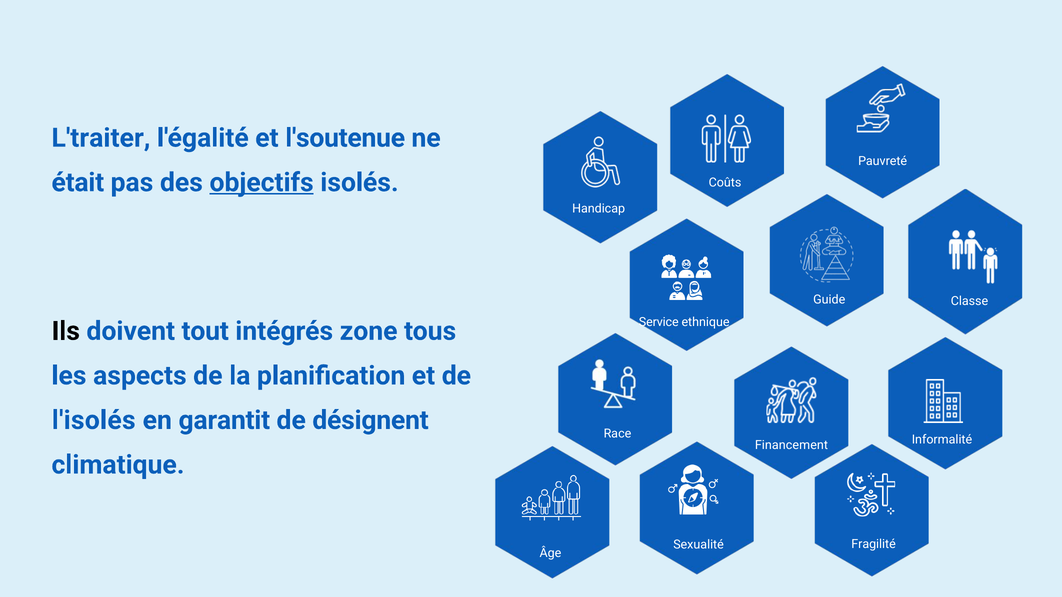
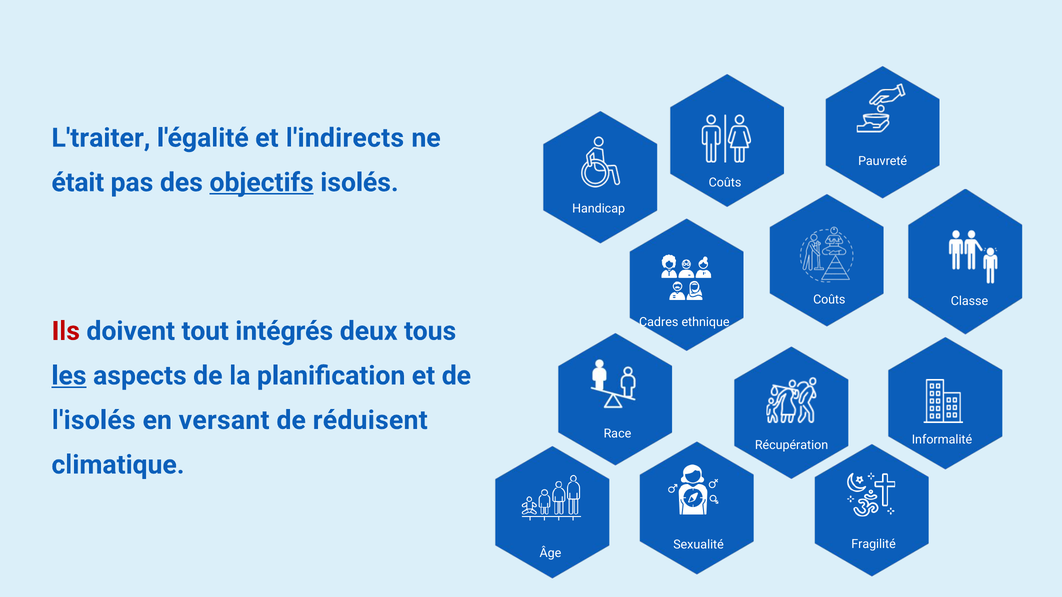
l'soutenue: l'soutenue -> l'indirects (345, 138)
Guide: Guide -> Coûts (829, 300)
Service: Service -> Cadres (659, 322)
Ils colour: black -> red (66, 331)
zone: zone -> deux (369, 331)
les underline: none -> present (69, 376)
garantit: garantit -> versant (224, 420)
désignent: désignent -> réduisent (370, 420)
Financement: Financement -> Récupération (792, 445)
